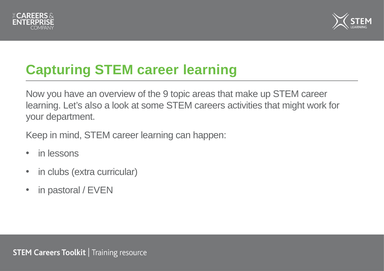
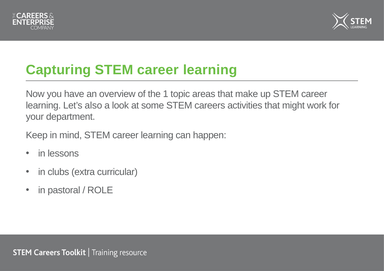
9: 9 -> 1 (166, 94)
EVEN: EVEN -> ROLE (100, 191)
